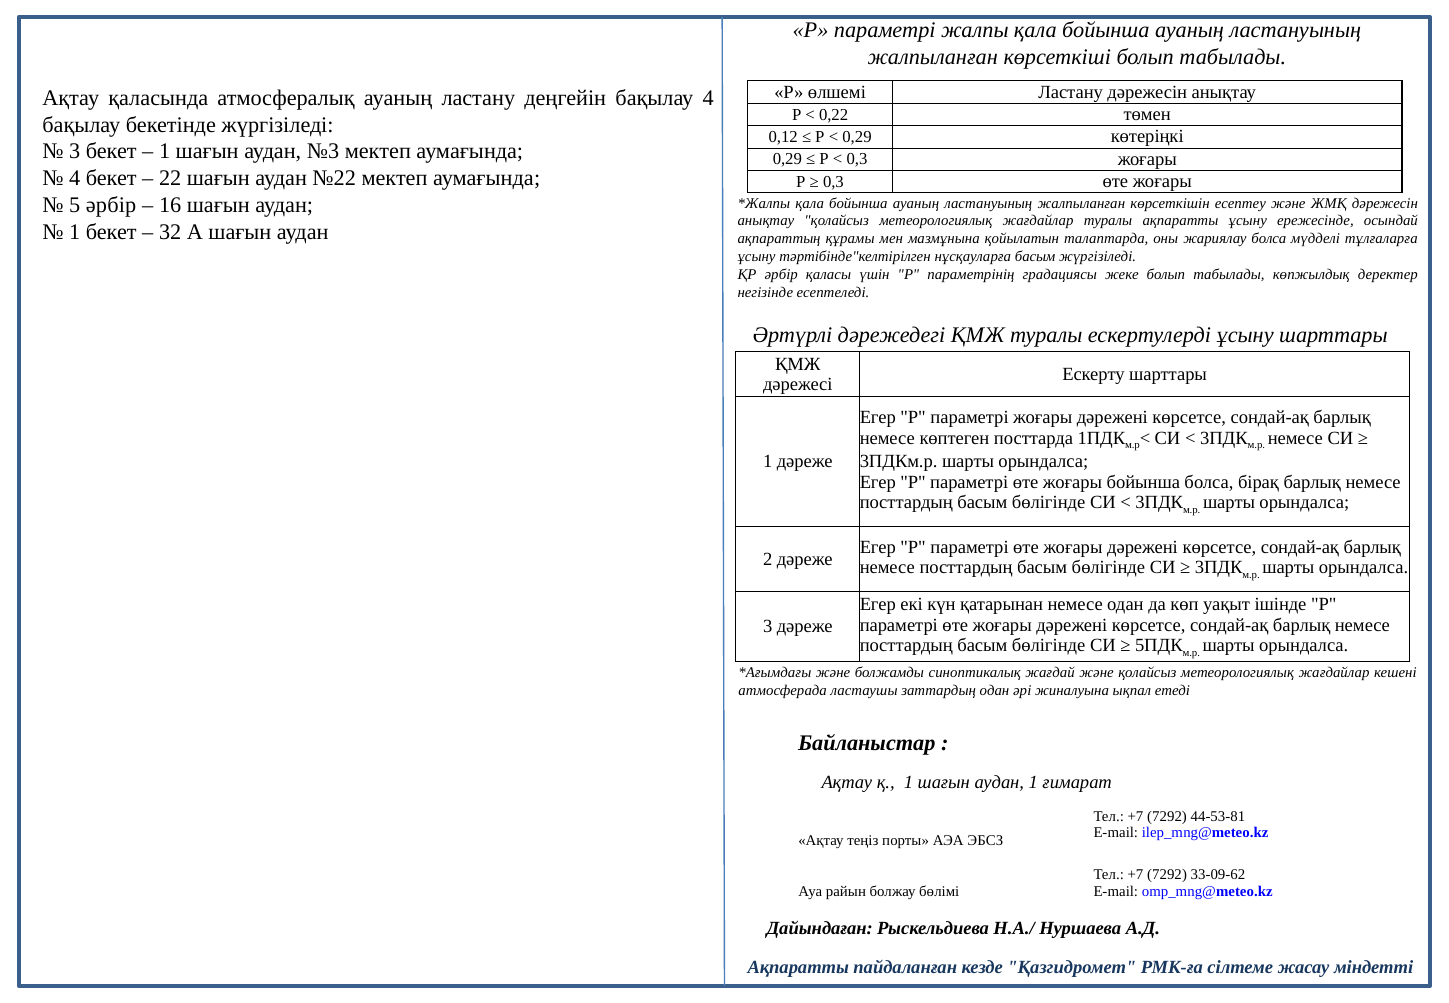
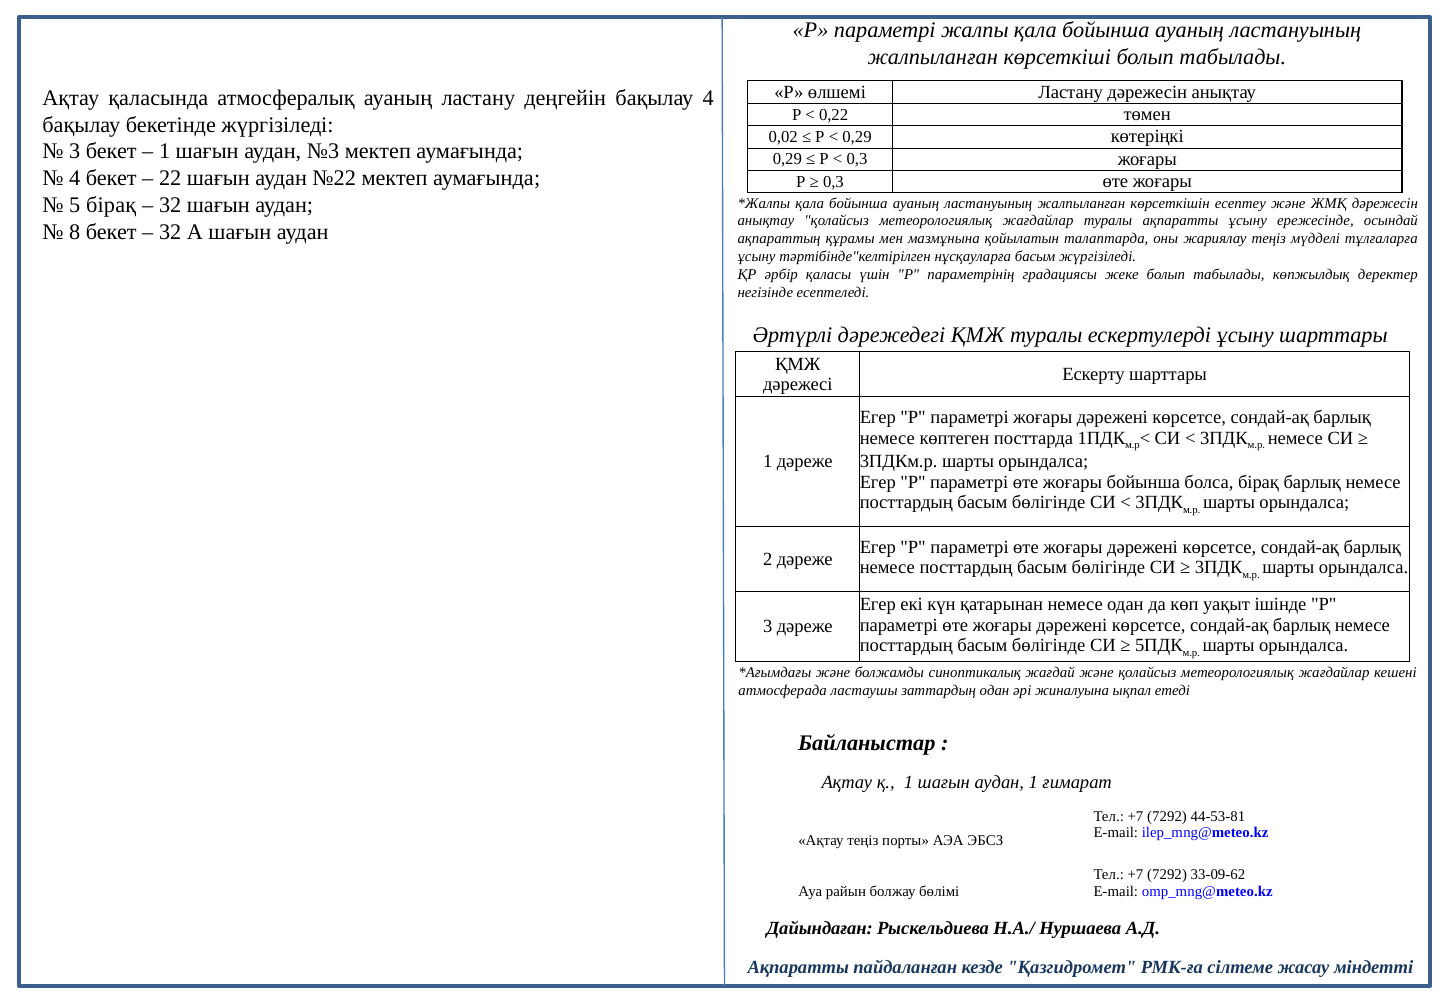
0,12: 0,12 -> 0,02 (783, 137)
5 әрбір: әрбір -> бірақ (111, 205)
16: 16 -> 32 (170, 205)
1: 1 -> 8 (75, 232)
жариялау болса: болса -> теңіз (1269, 239)
